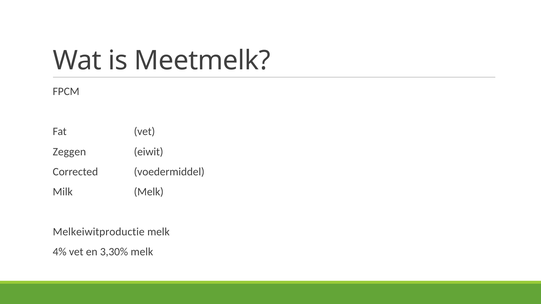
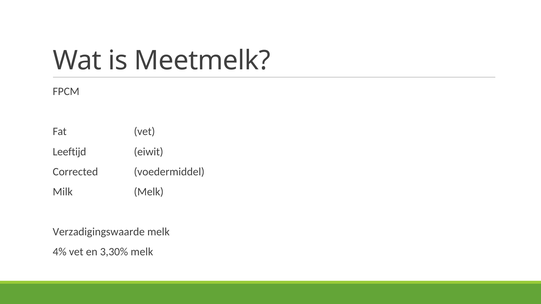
Zeggen: Zeggen -> Leeftijd (69, 152)
Melkeiwitproductie: Melkeiwitproductie -> Verzadigingswaarde (99, 232)
